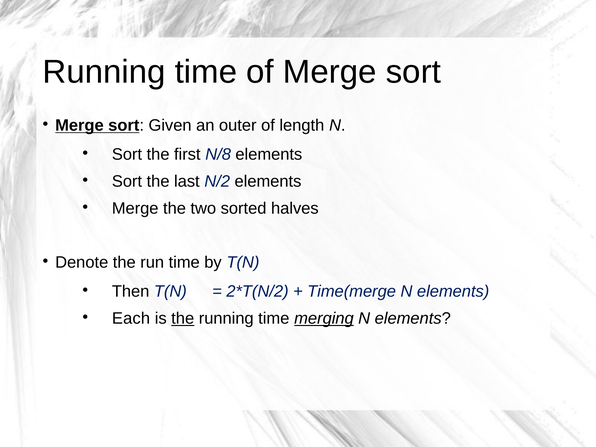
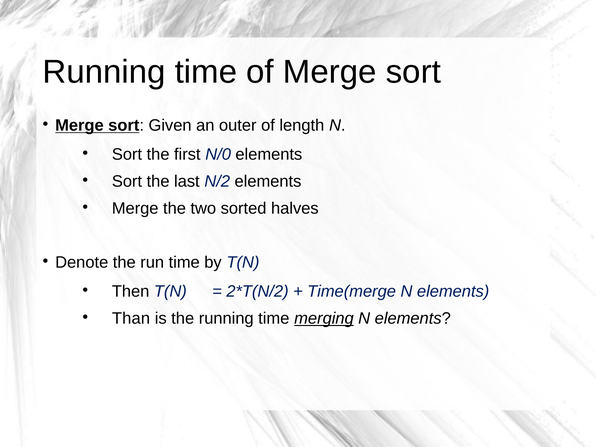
N/8: N/8 -> N/0 (218, 155)
Each: Each -> Than (131, 318)
the underline: present -> none (183, 318)
